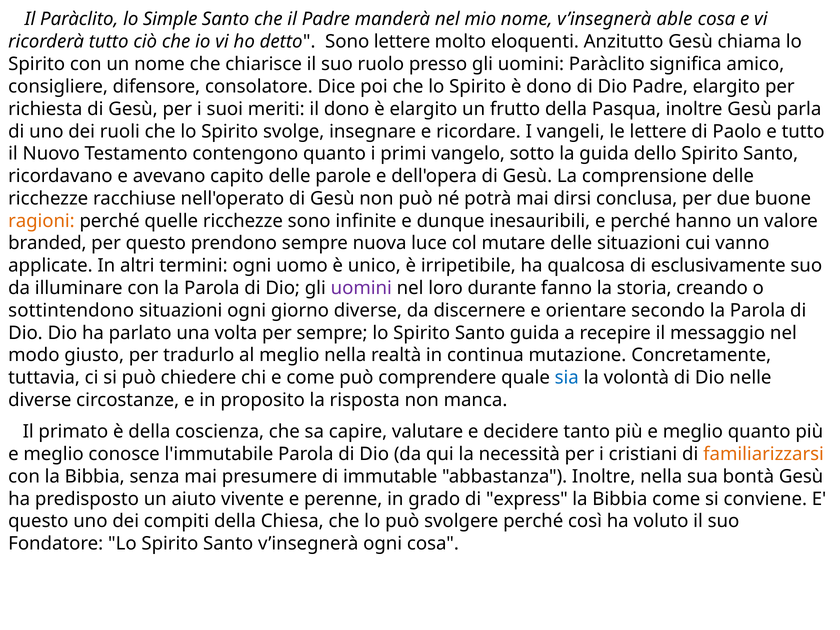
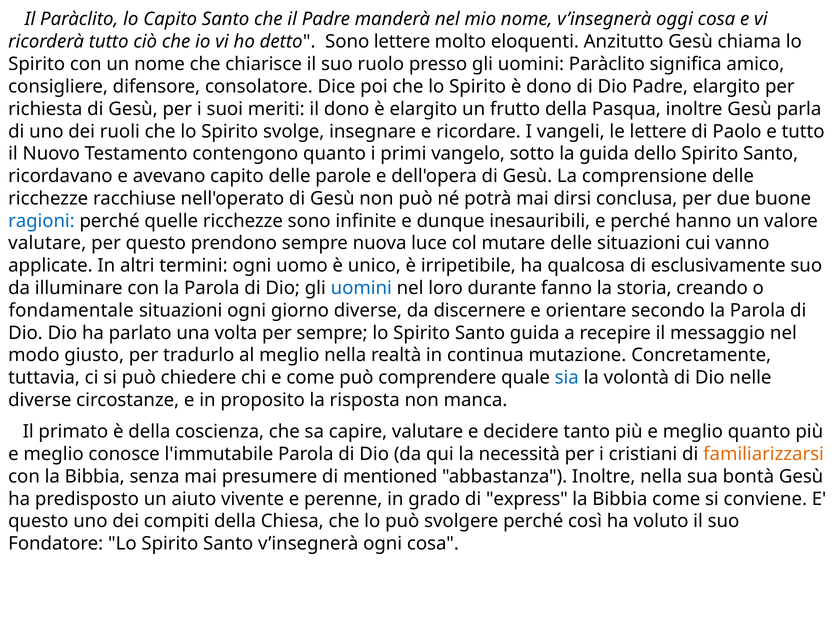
lo Simple: Simple -> Capito (170, 19)
able: able -> oggi (675, 19)
ragioni colour: orange -> blue (41, 221)
branded: branded -> valutare (47, 243)
uomini colour: purple -> blue (361, 288)
sottintendono: sottintendono -> fondamentale (71, 310)
immutable: immutable -> mentioned (390, 477)
